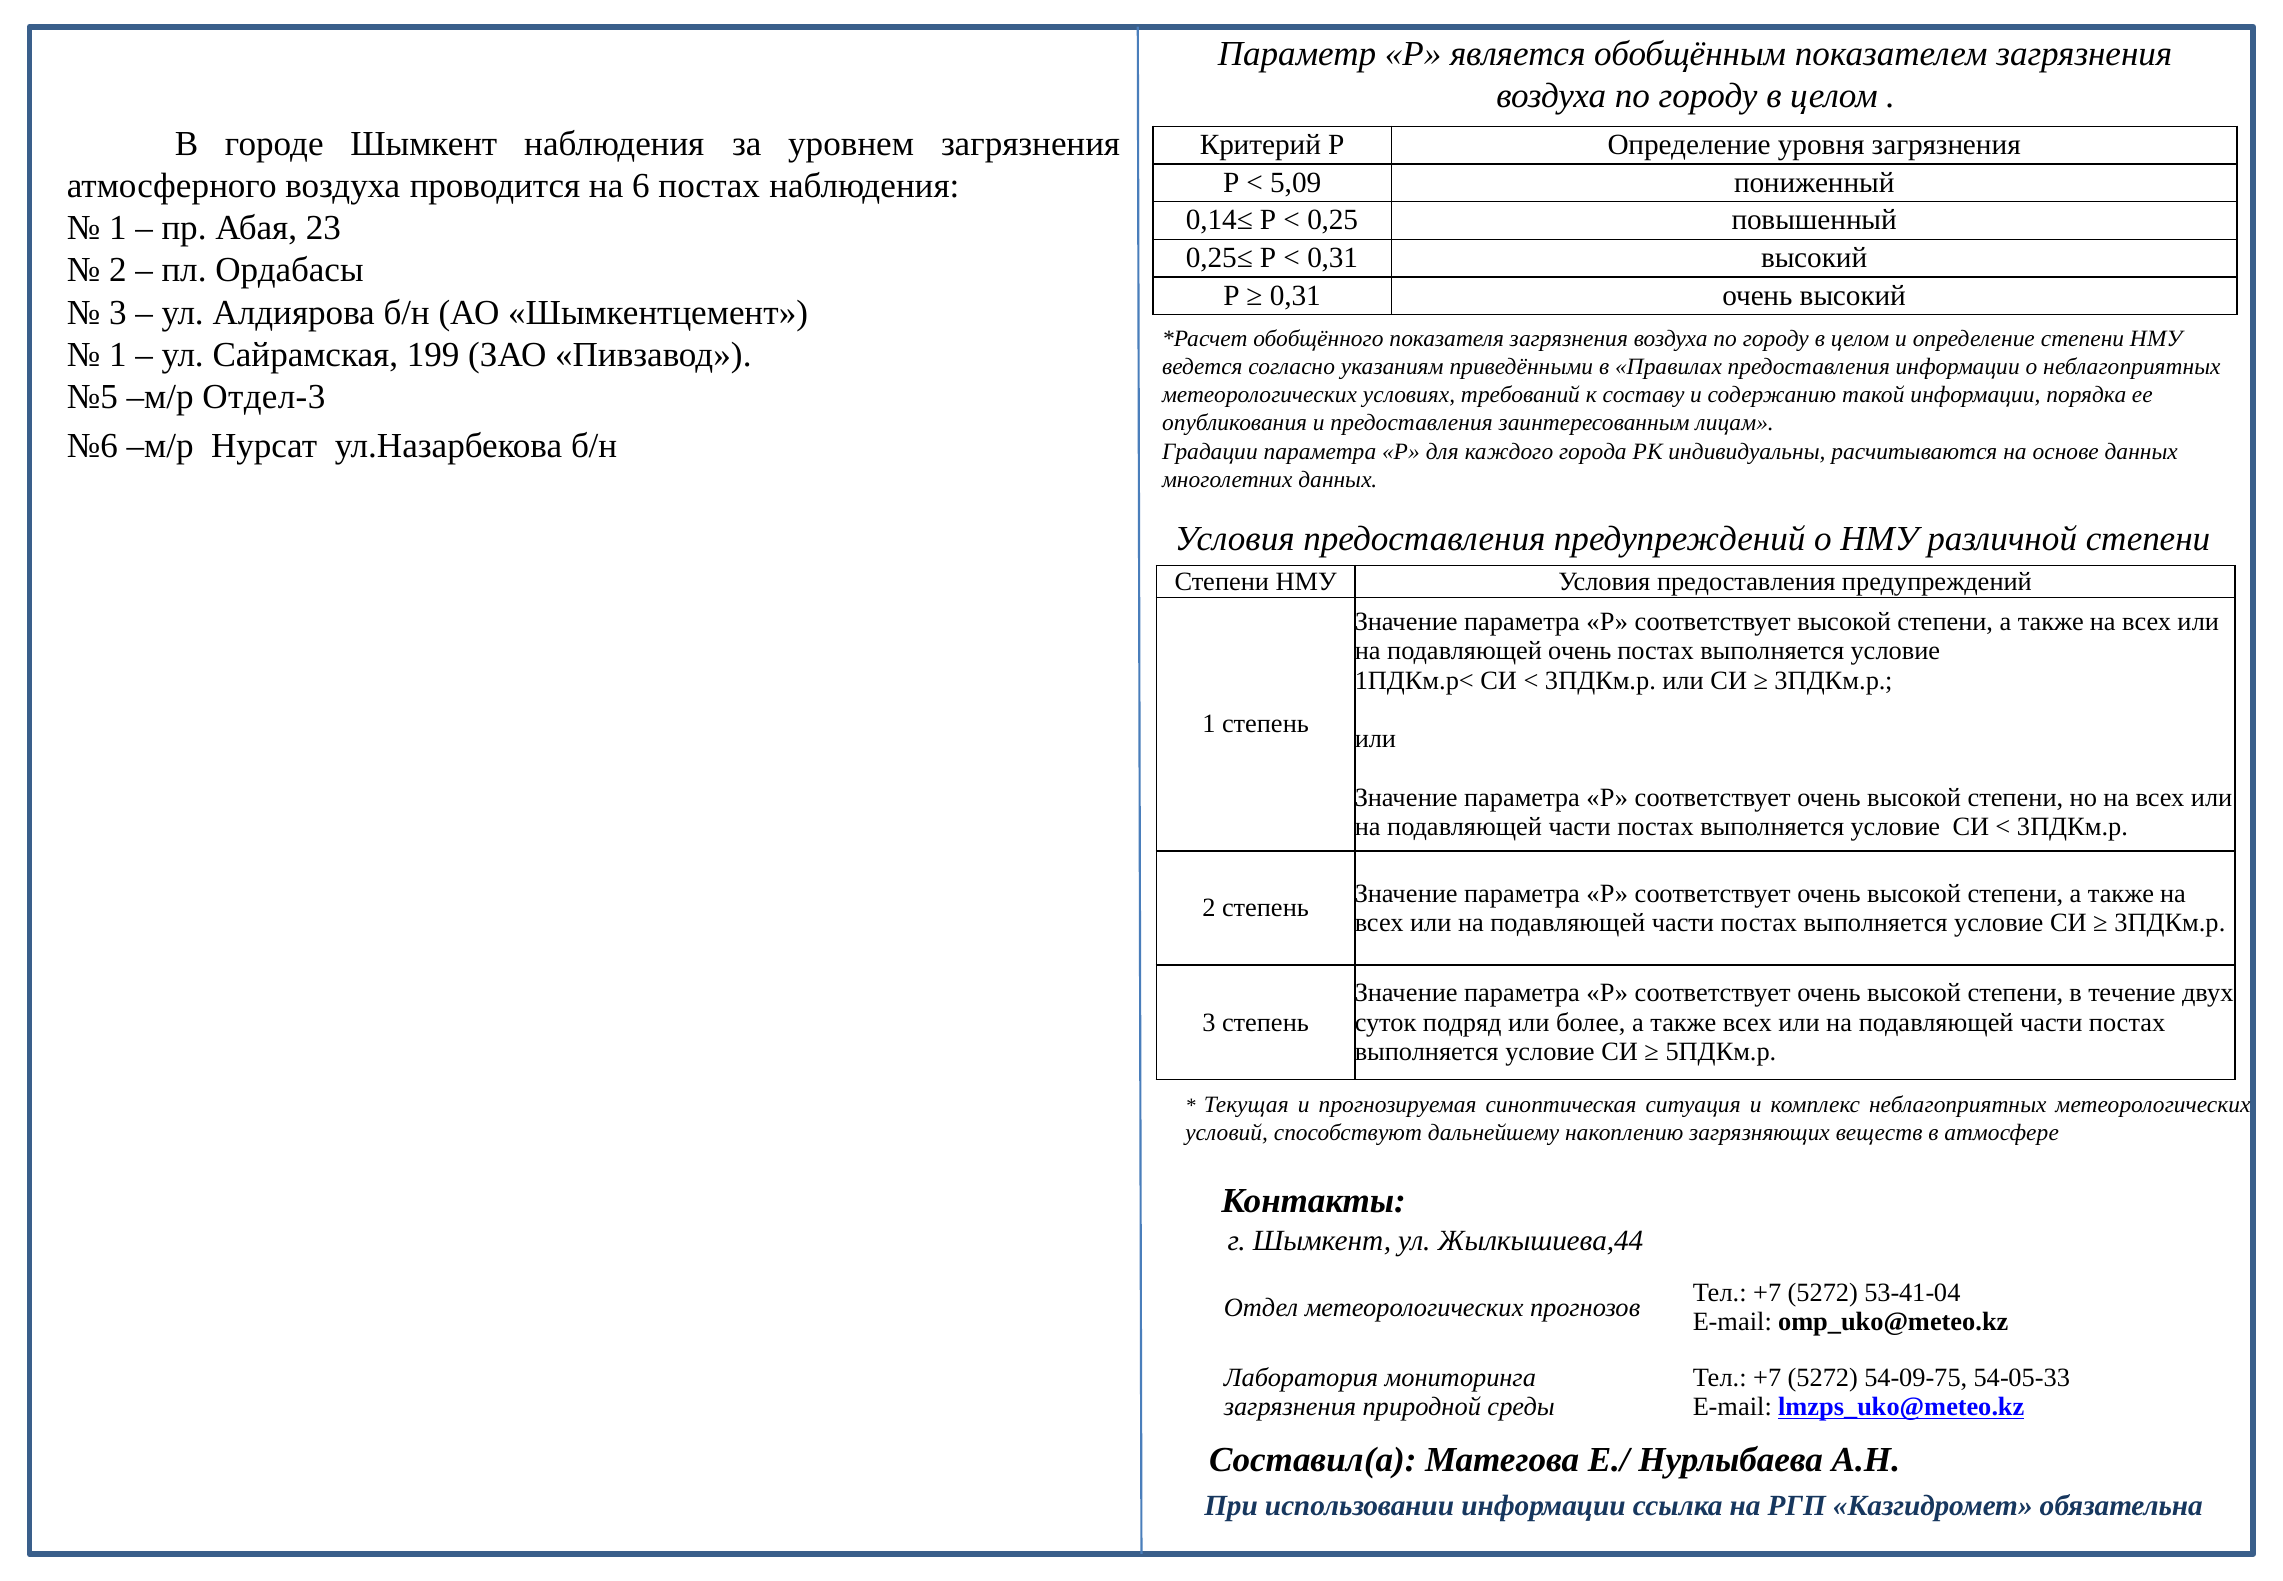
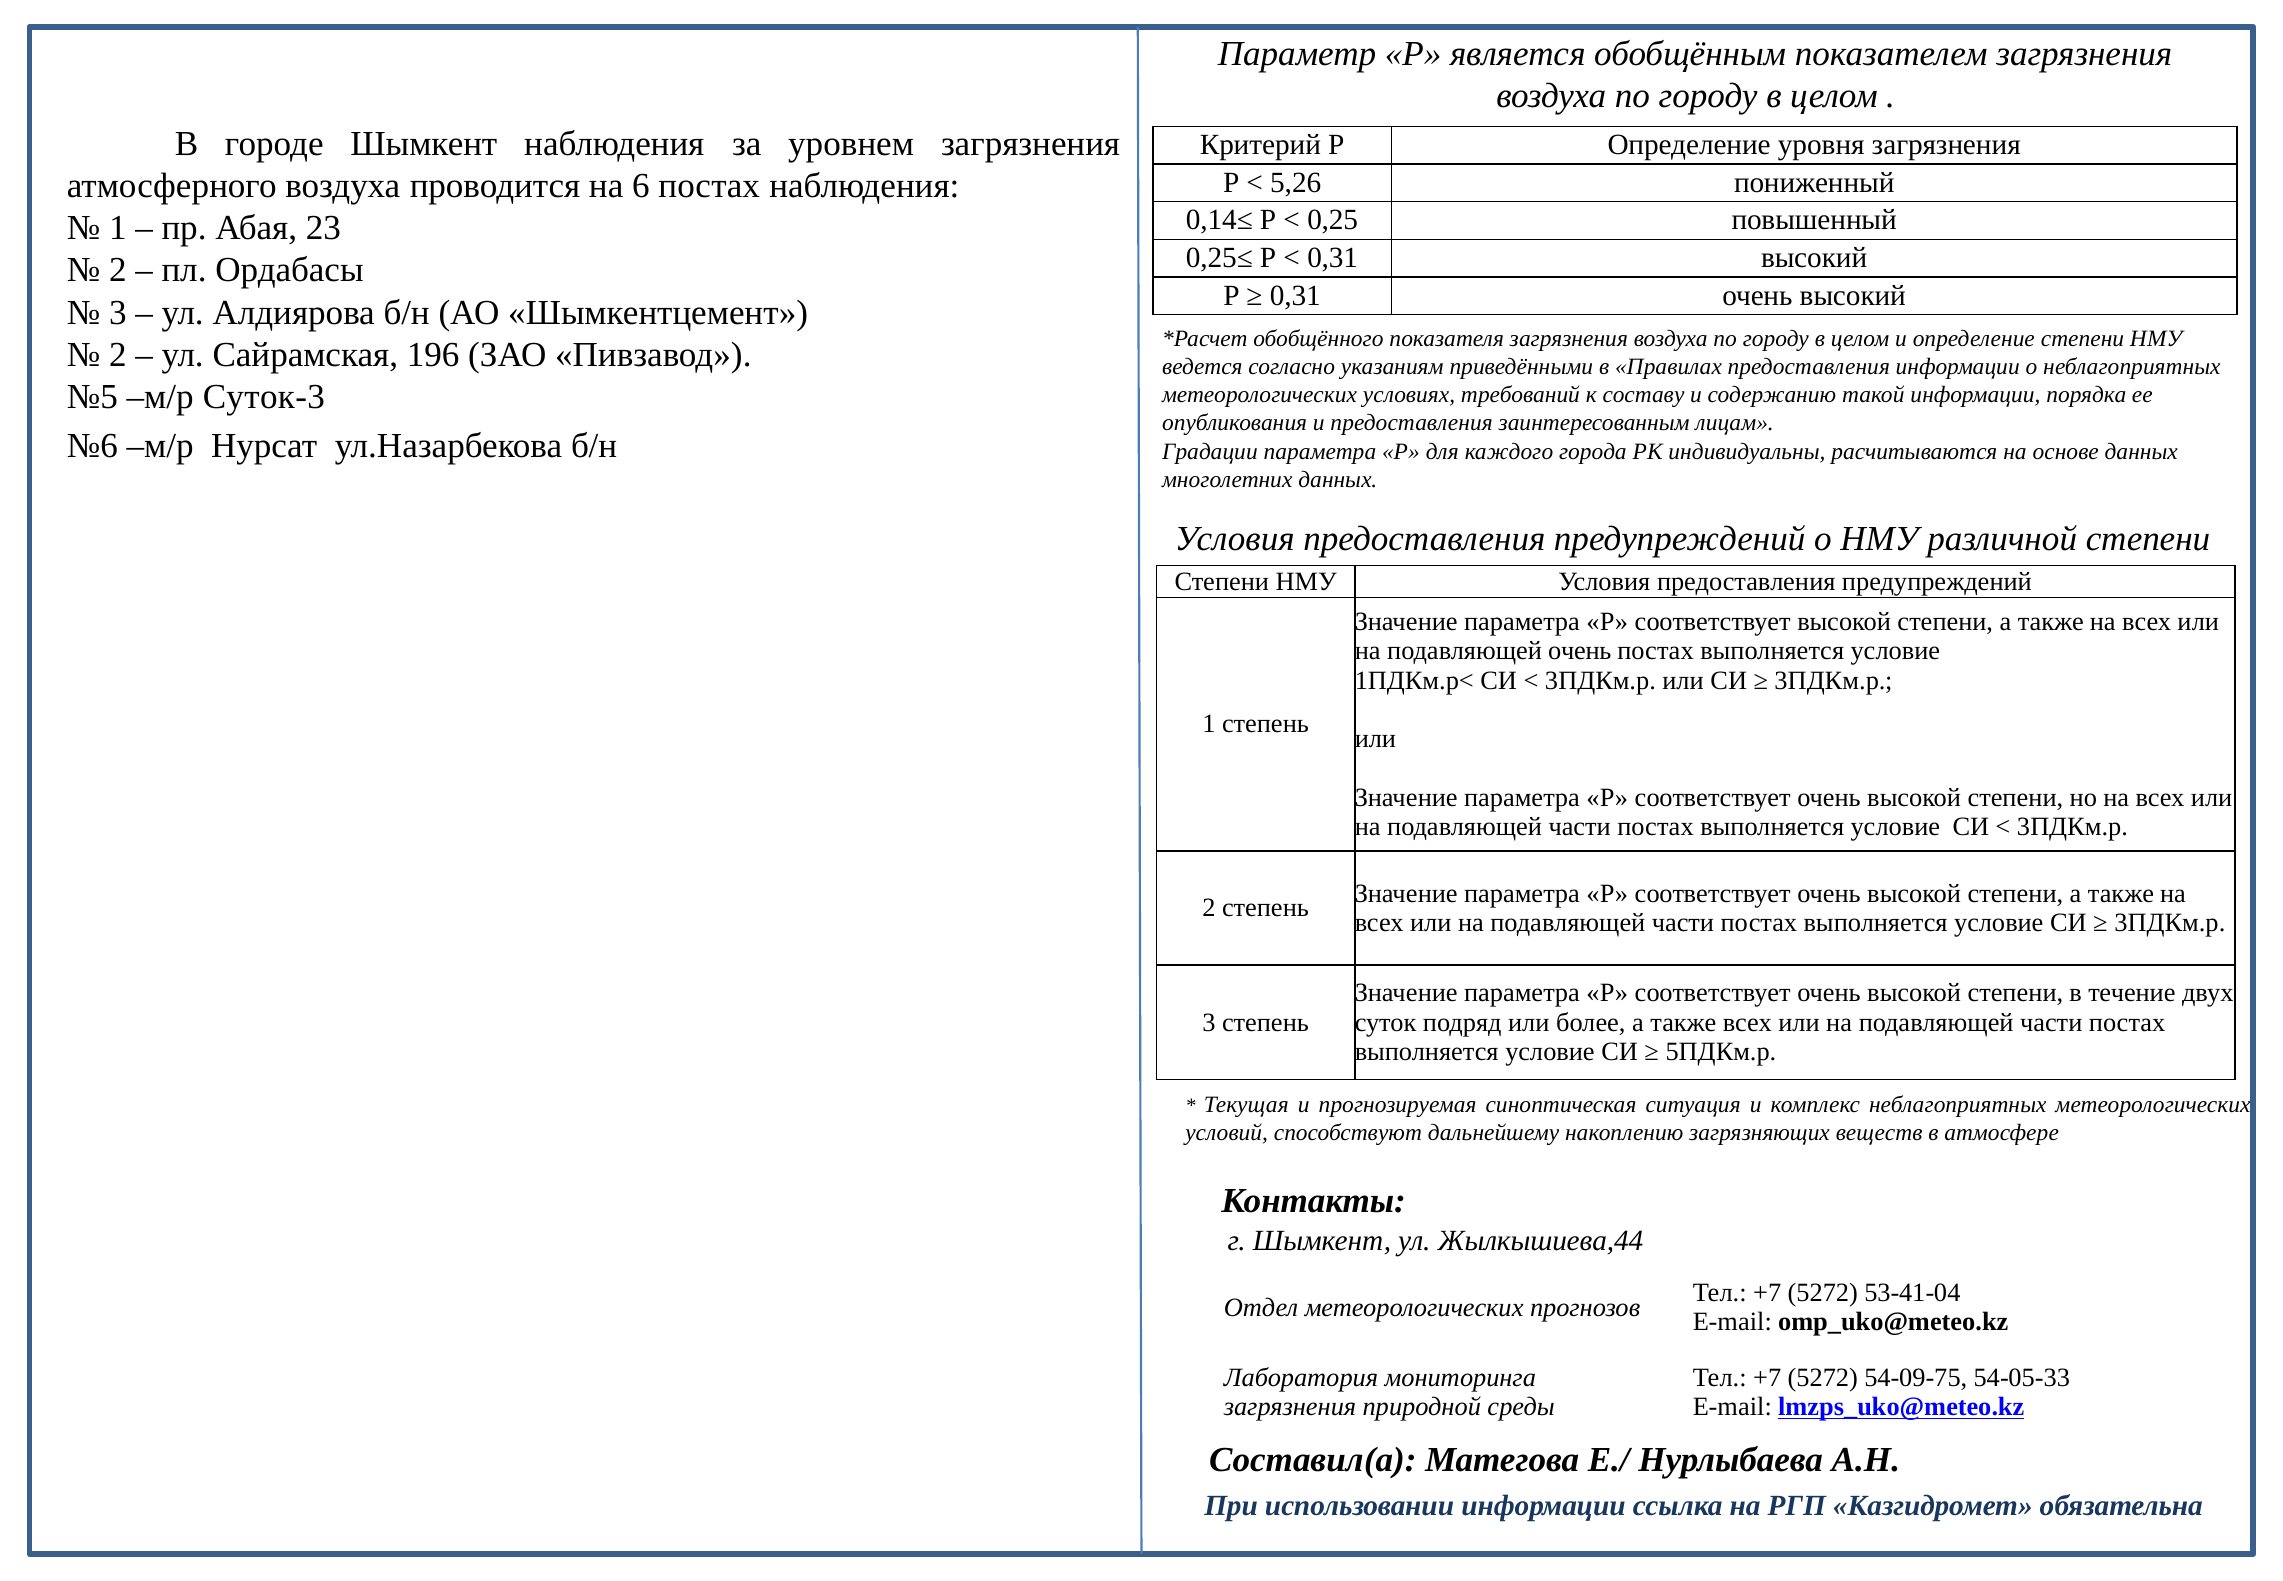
5,09: 5,09 -> 5,26 (1296, 183)
1: 1 -> 2 (118, 354)
199: 199 -> 196 (433, 354)
Отдел-3: Отдел-3 -> Суток-3 (264, 397)
